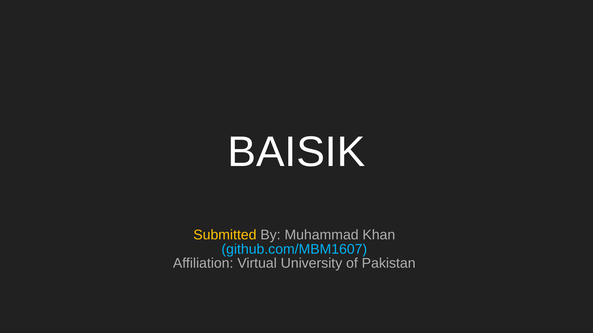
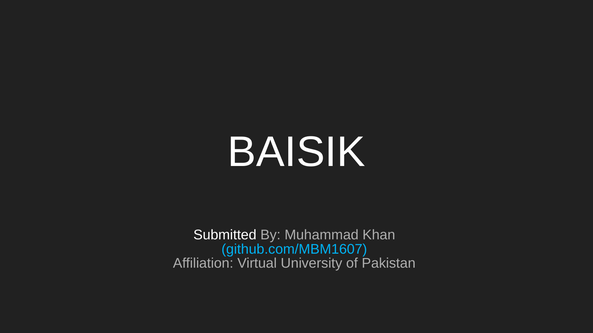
Submitted colour: yellow -> white (225, 235)
